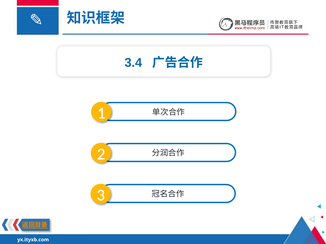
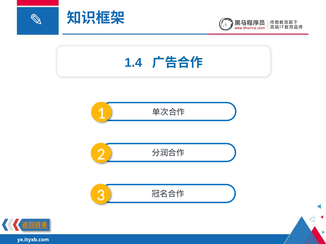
3.4: 3.4 -> 1.4 (133, 63)
